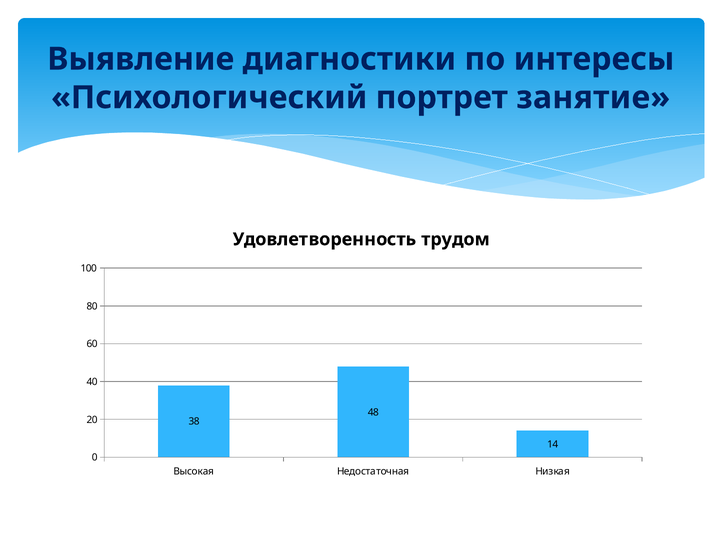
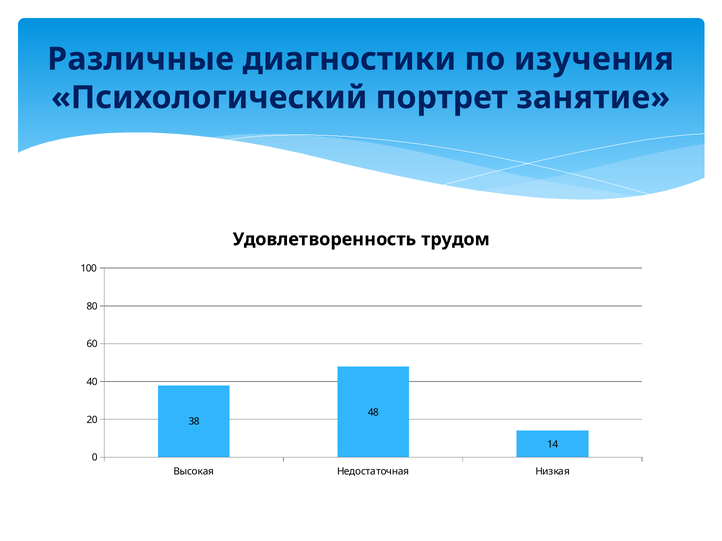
Выявление: Выявление -> Различные (141, 59)
интересы: интересы -> изучения (594, 59)
